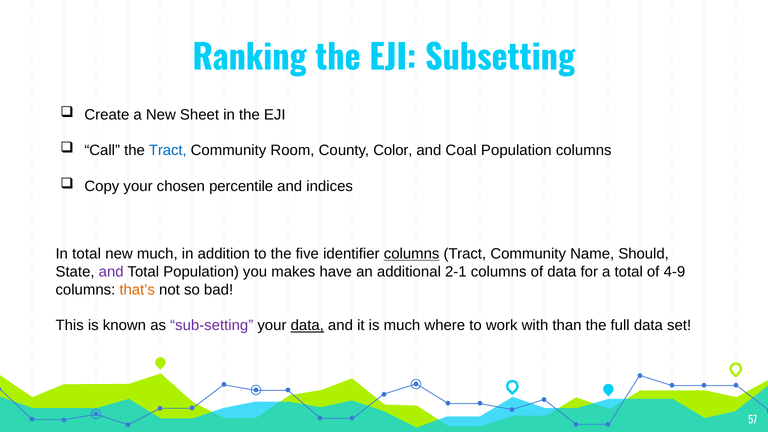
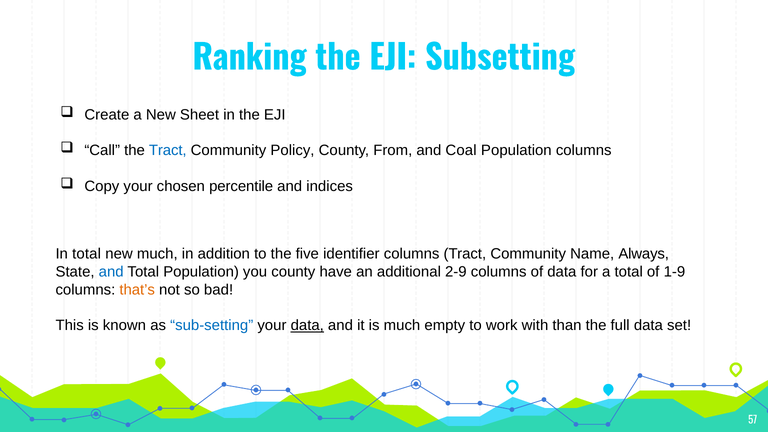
Room: Room -> Policy (292, 150)
Color: Color -> From (393, 150)
columns underline: present -> none (412, 254)
Should: Should -> Always (644, 254)
and colour: purple -> blue (111, 272)
you makes: makes -> county (293, 272)
2-1: 2-1 -> 2-9 (456, 272)
4-9: 4-9 -> 1-9 (674, 272)
sub-setting colour: purple -> blue (212, 326)
where: where -> empty (445, 326)
